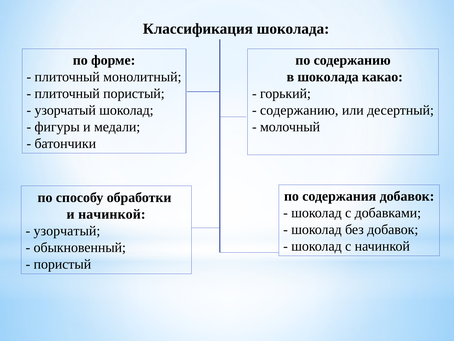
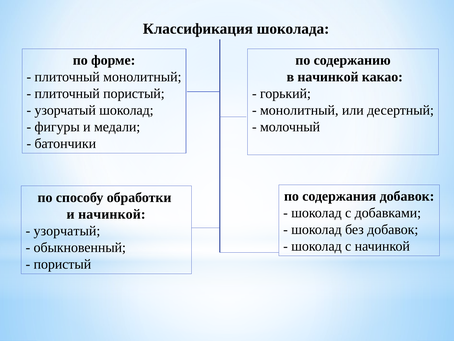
в шоколада: шоколада -> начинкой (328, 77)
содержанию: содержанию -> монолитный (299, 110)
